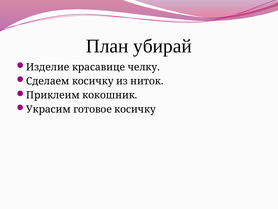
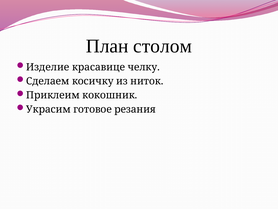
убирай: убирай -> столом (163, 46)
готовое косичку: косичку -> резания (135, 109)
